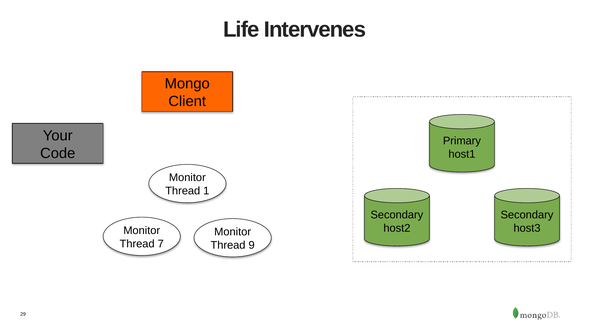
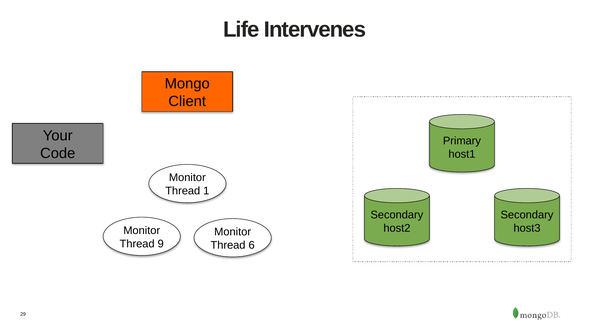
7: 7 -> 9 (161, 244)
9: 9 -> 6 (252, 245)
